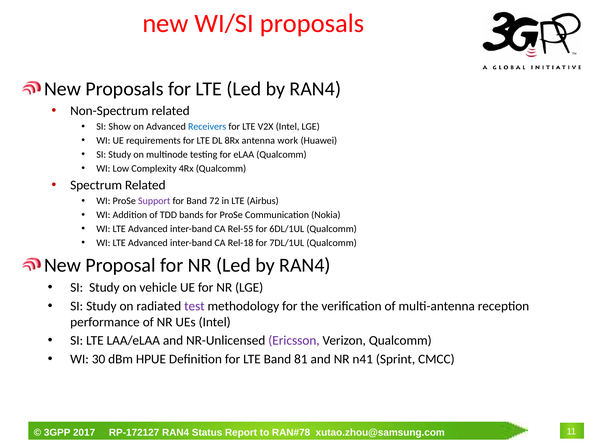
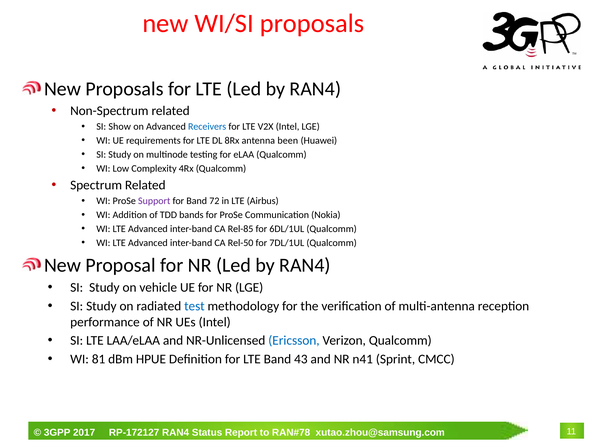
work: work -> been (288, 141)
Rel-55: Rel-55 -> Rel-85 (241, 229)
Rel-18: Rel-18 -> Rel-50 (241, 243)
test colour: purple -> blue (194, 306)
Ericsson colour: purple -> blue (294, 341)
30: 30 -> 81 (99, 360)
81: 81 -> 43 (301, 360)
